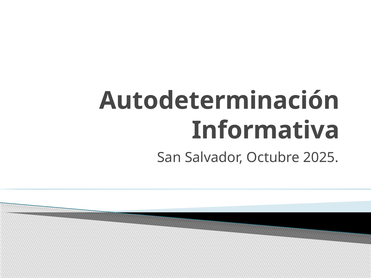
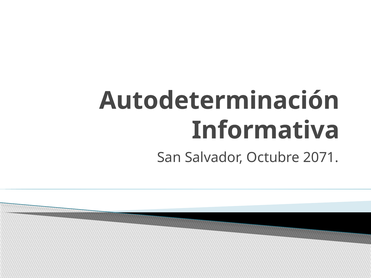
2025: 2025 -> 2071 (321, 158)
